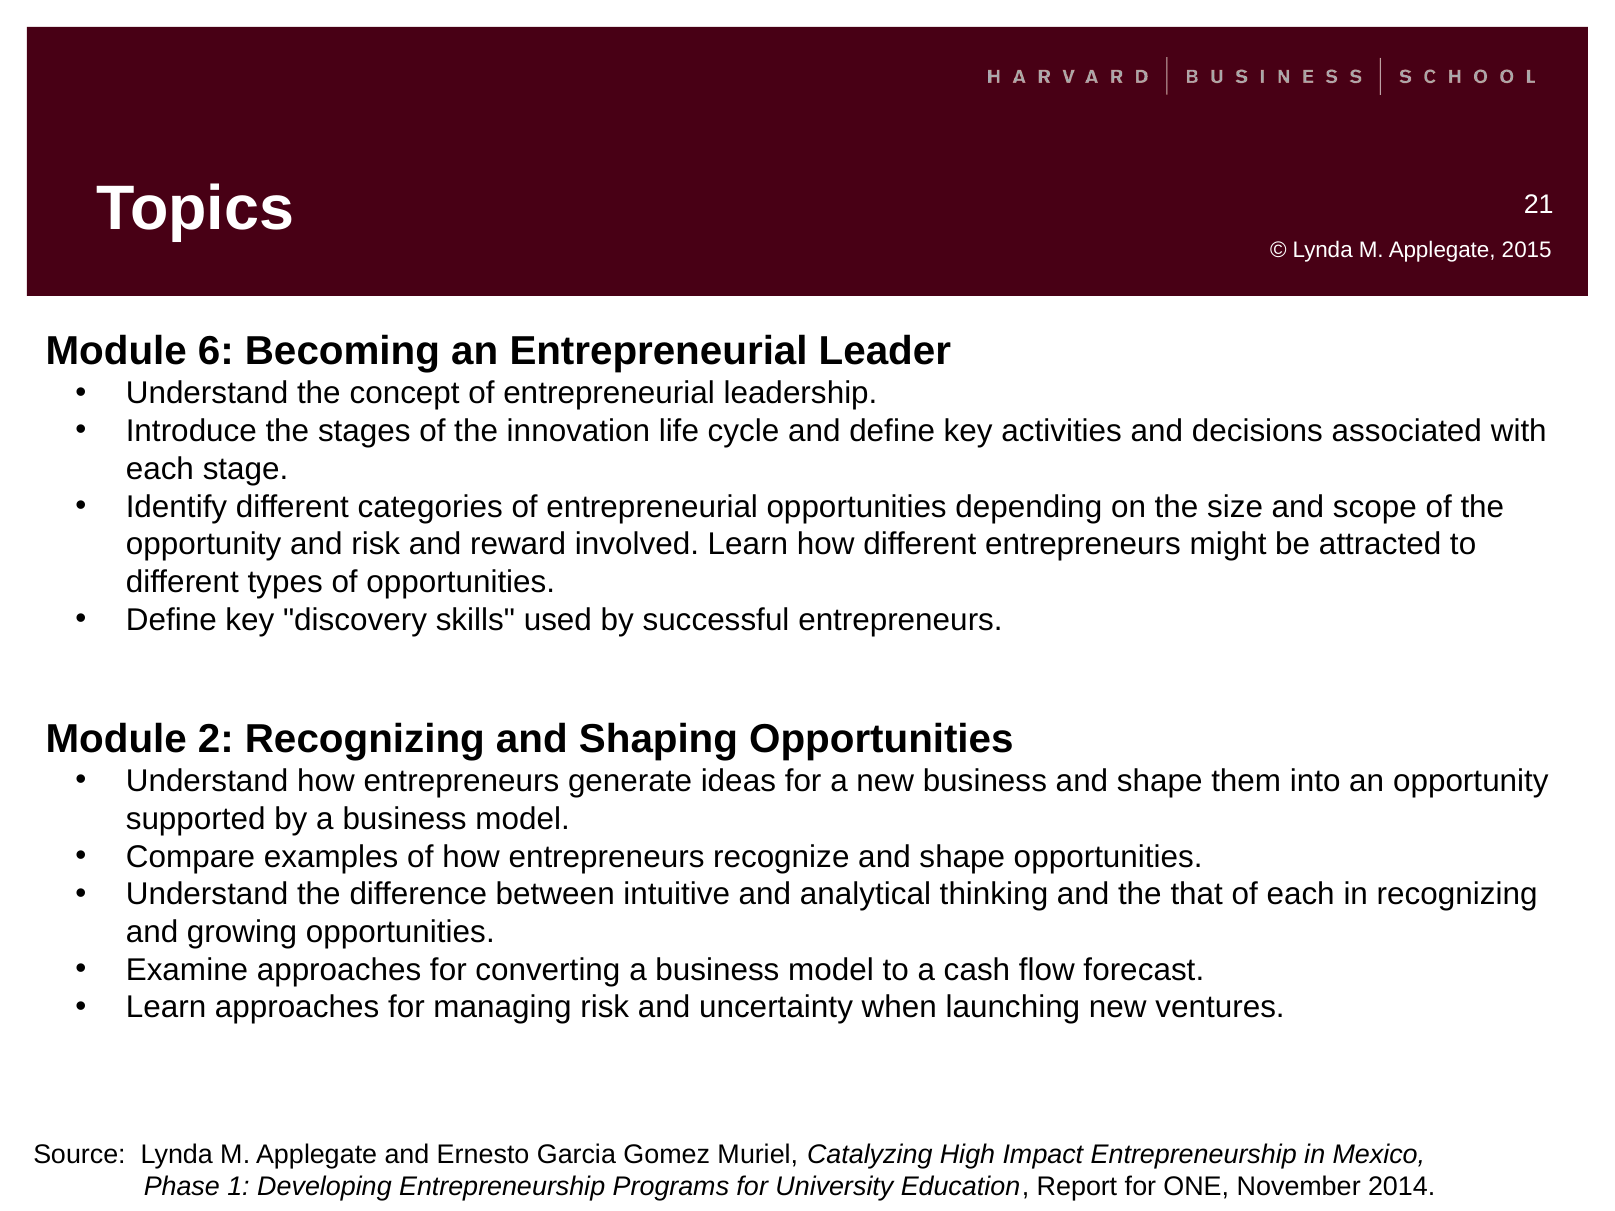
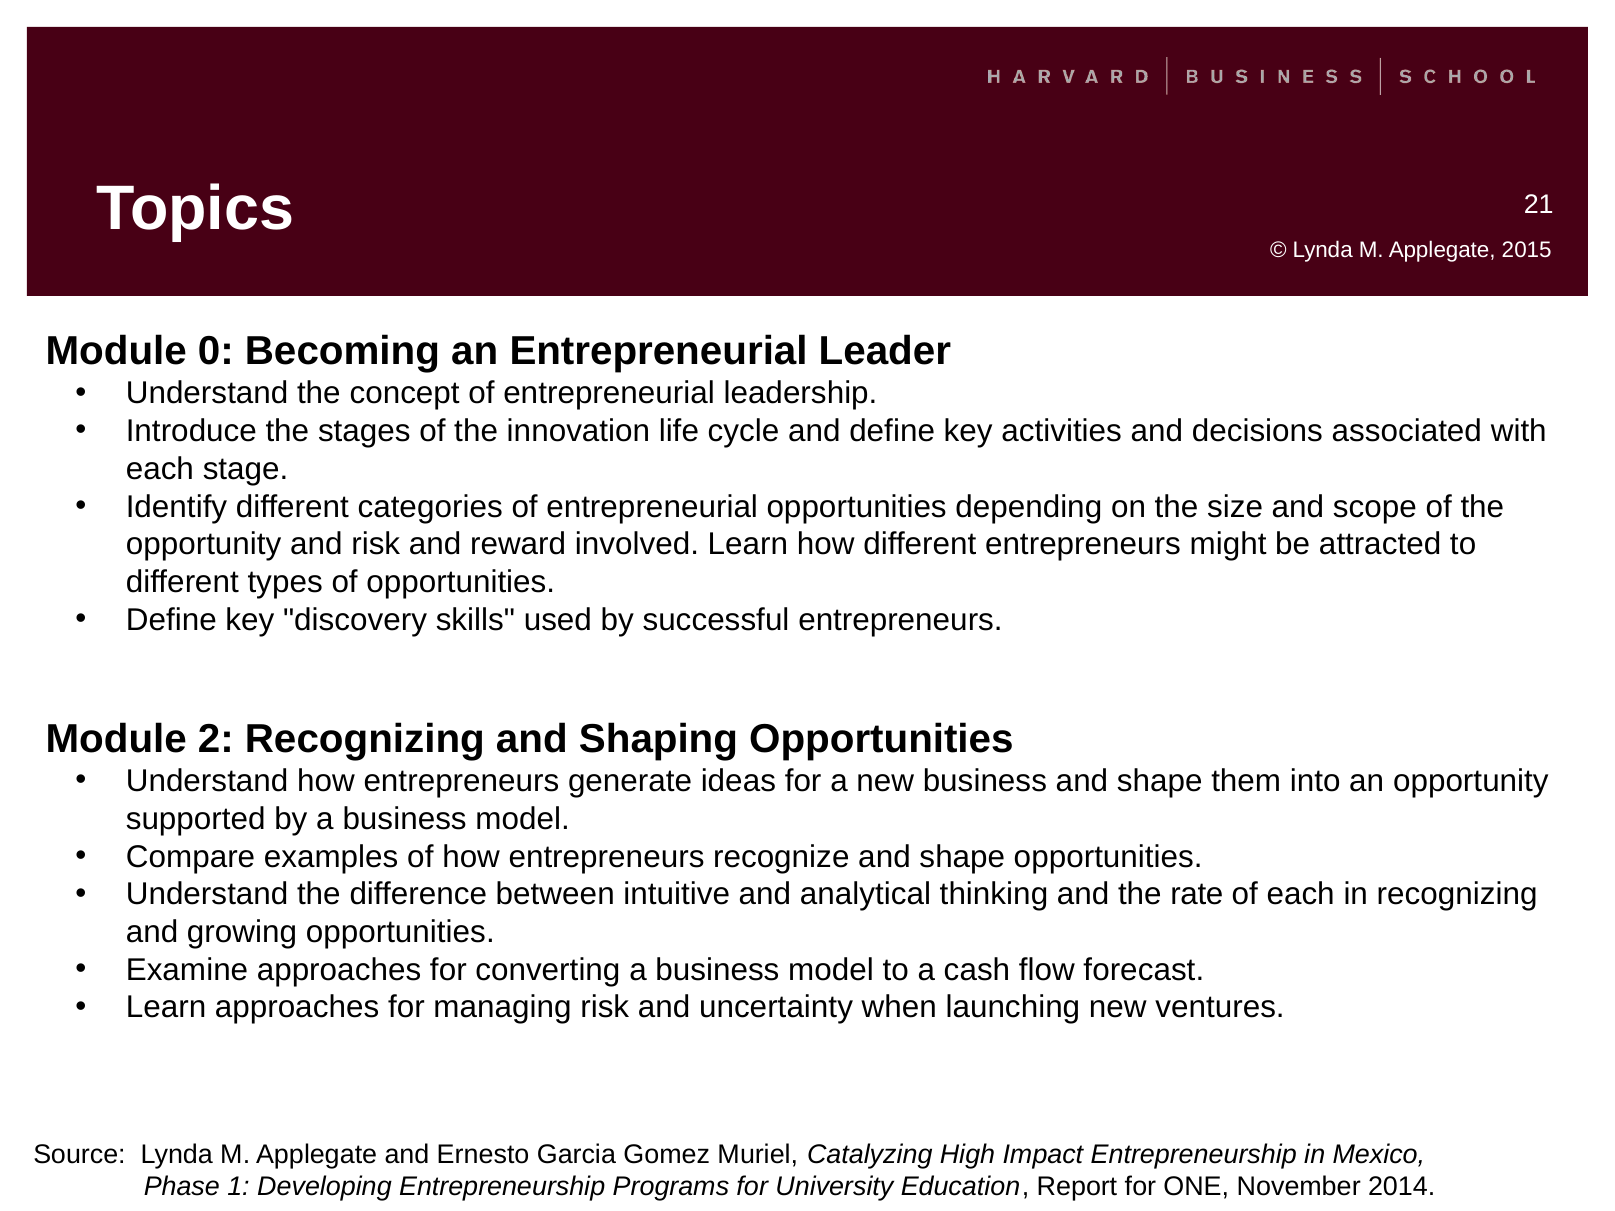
6: 6 -> 0 (216, 351)
that: that -> rate (1197, 895)
